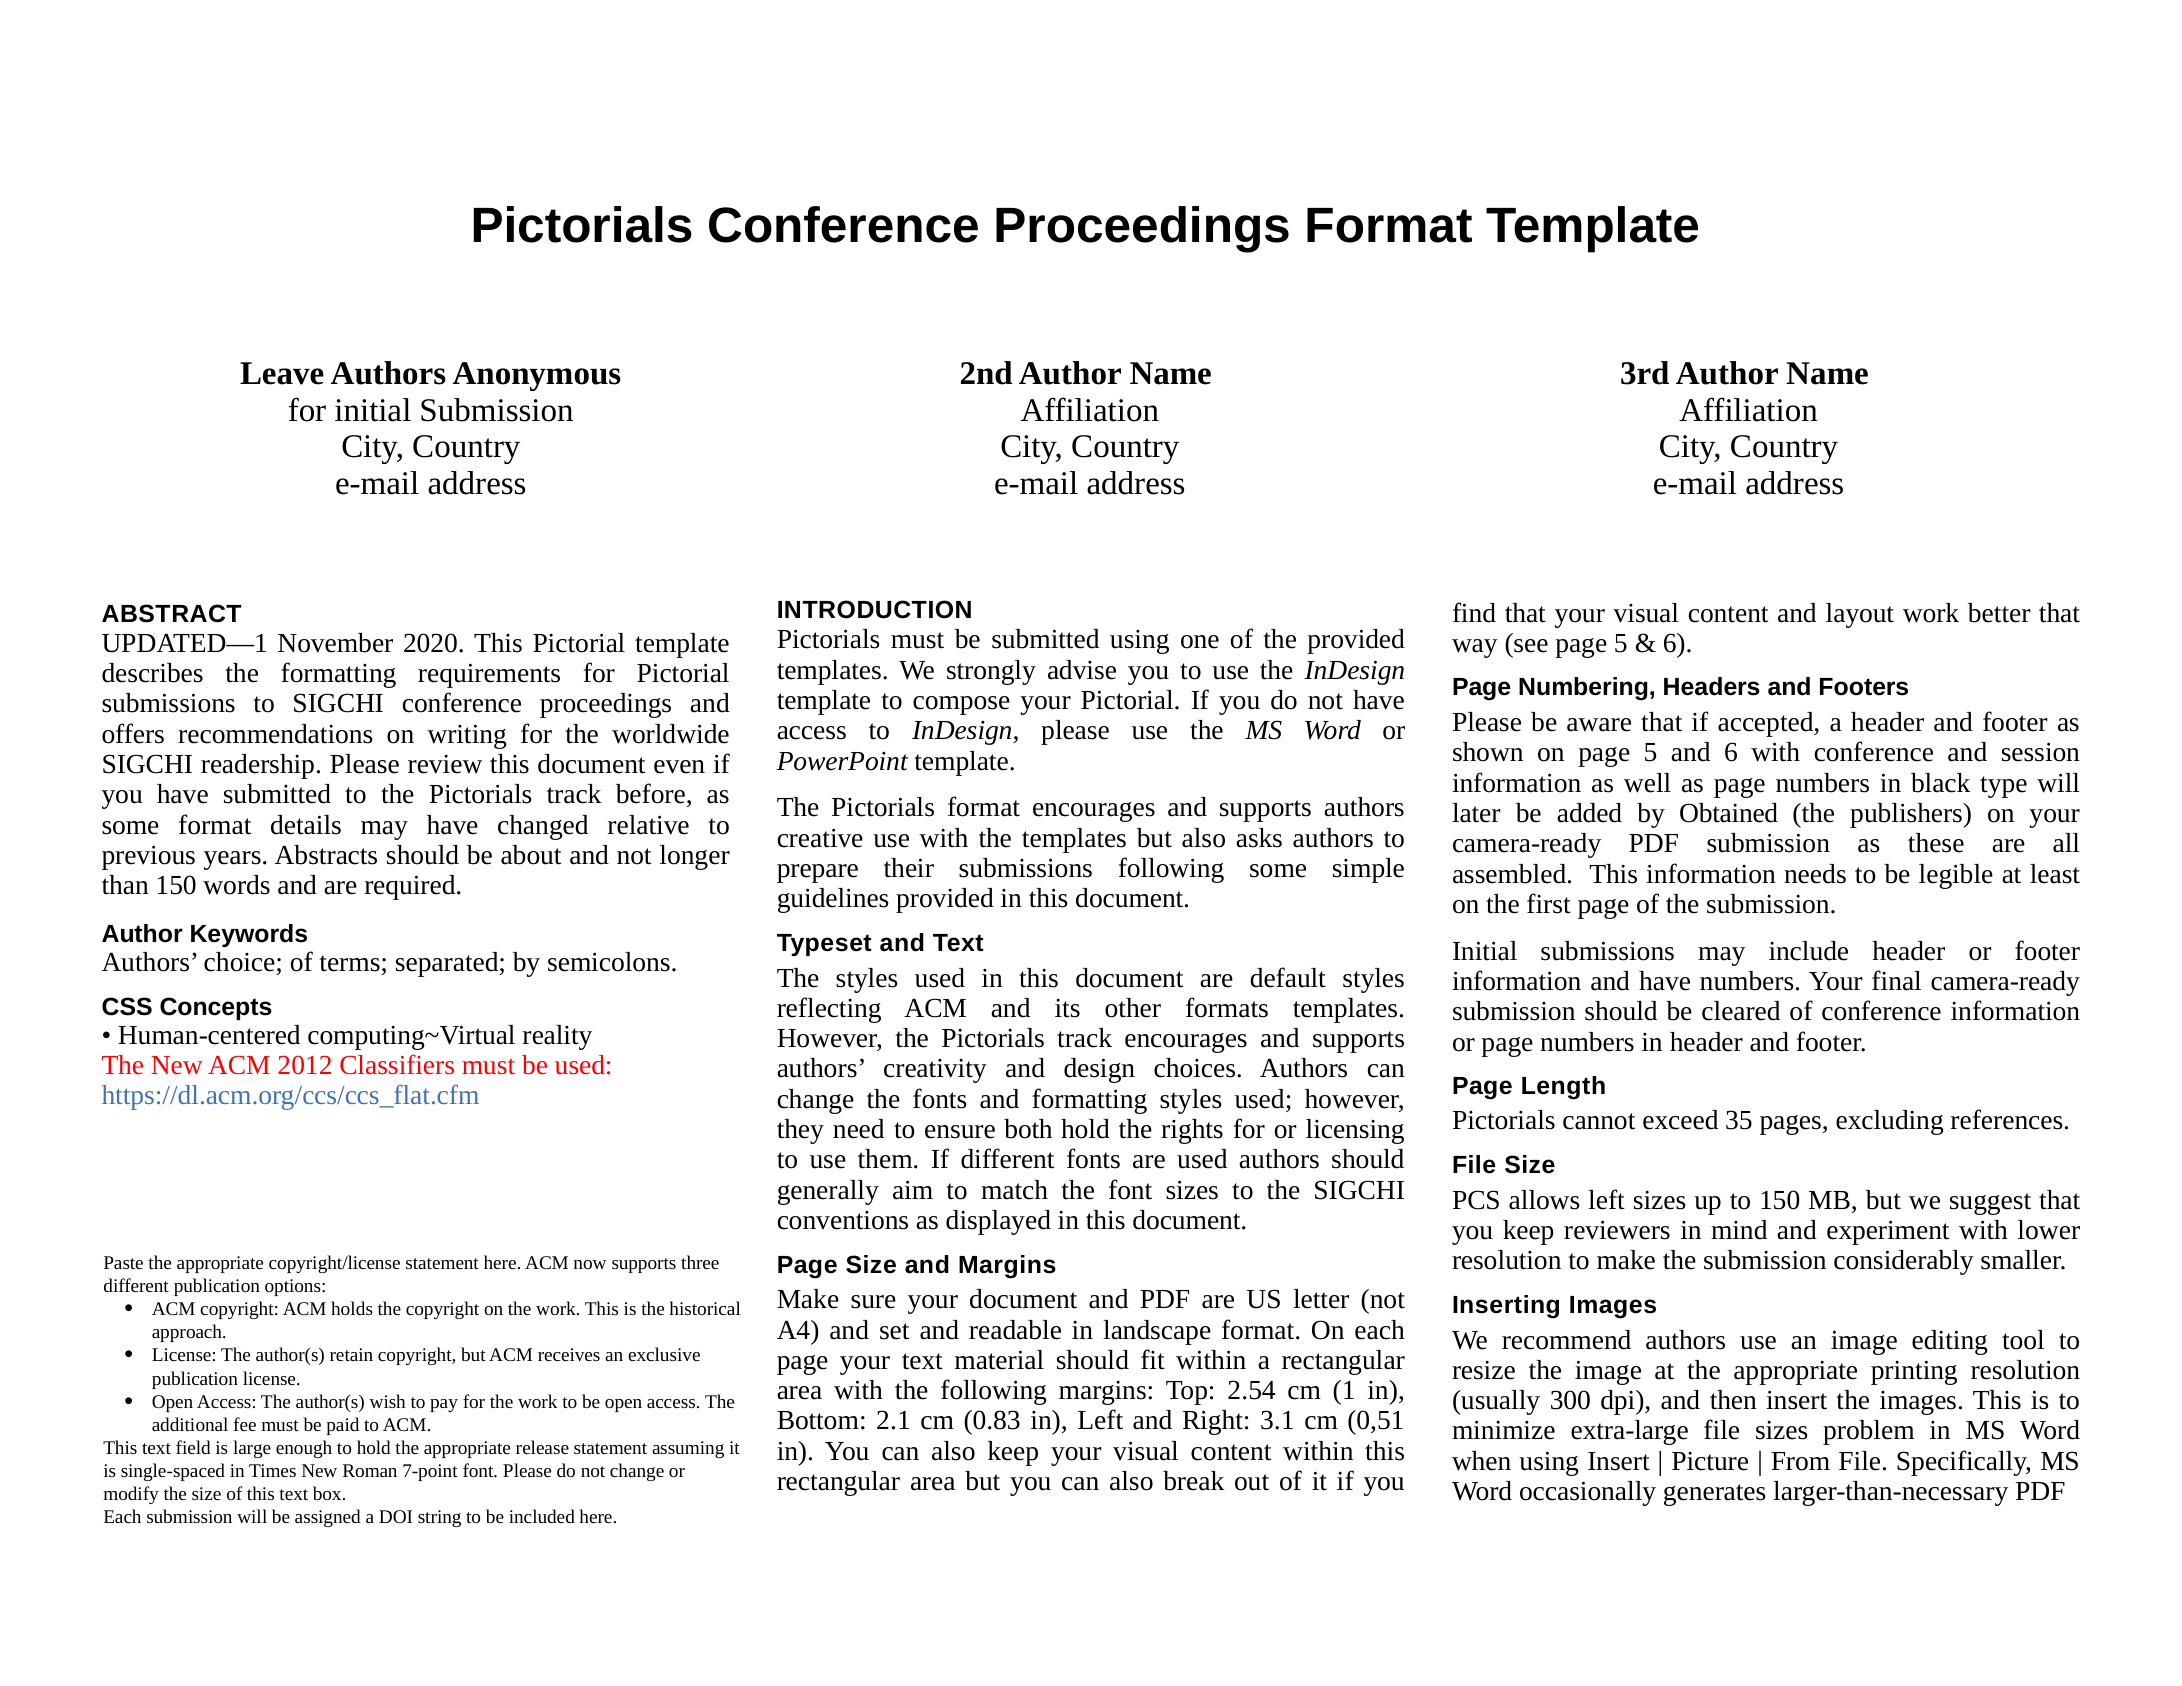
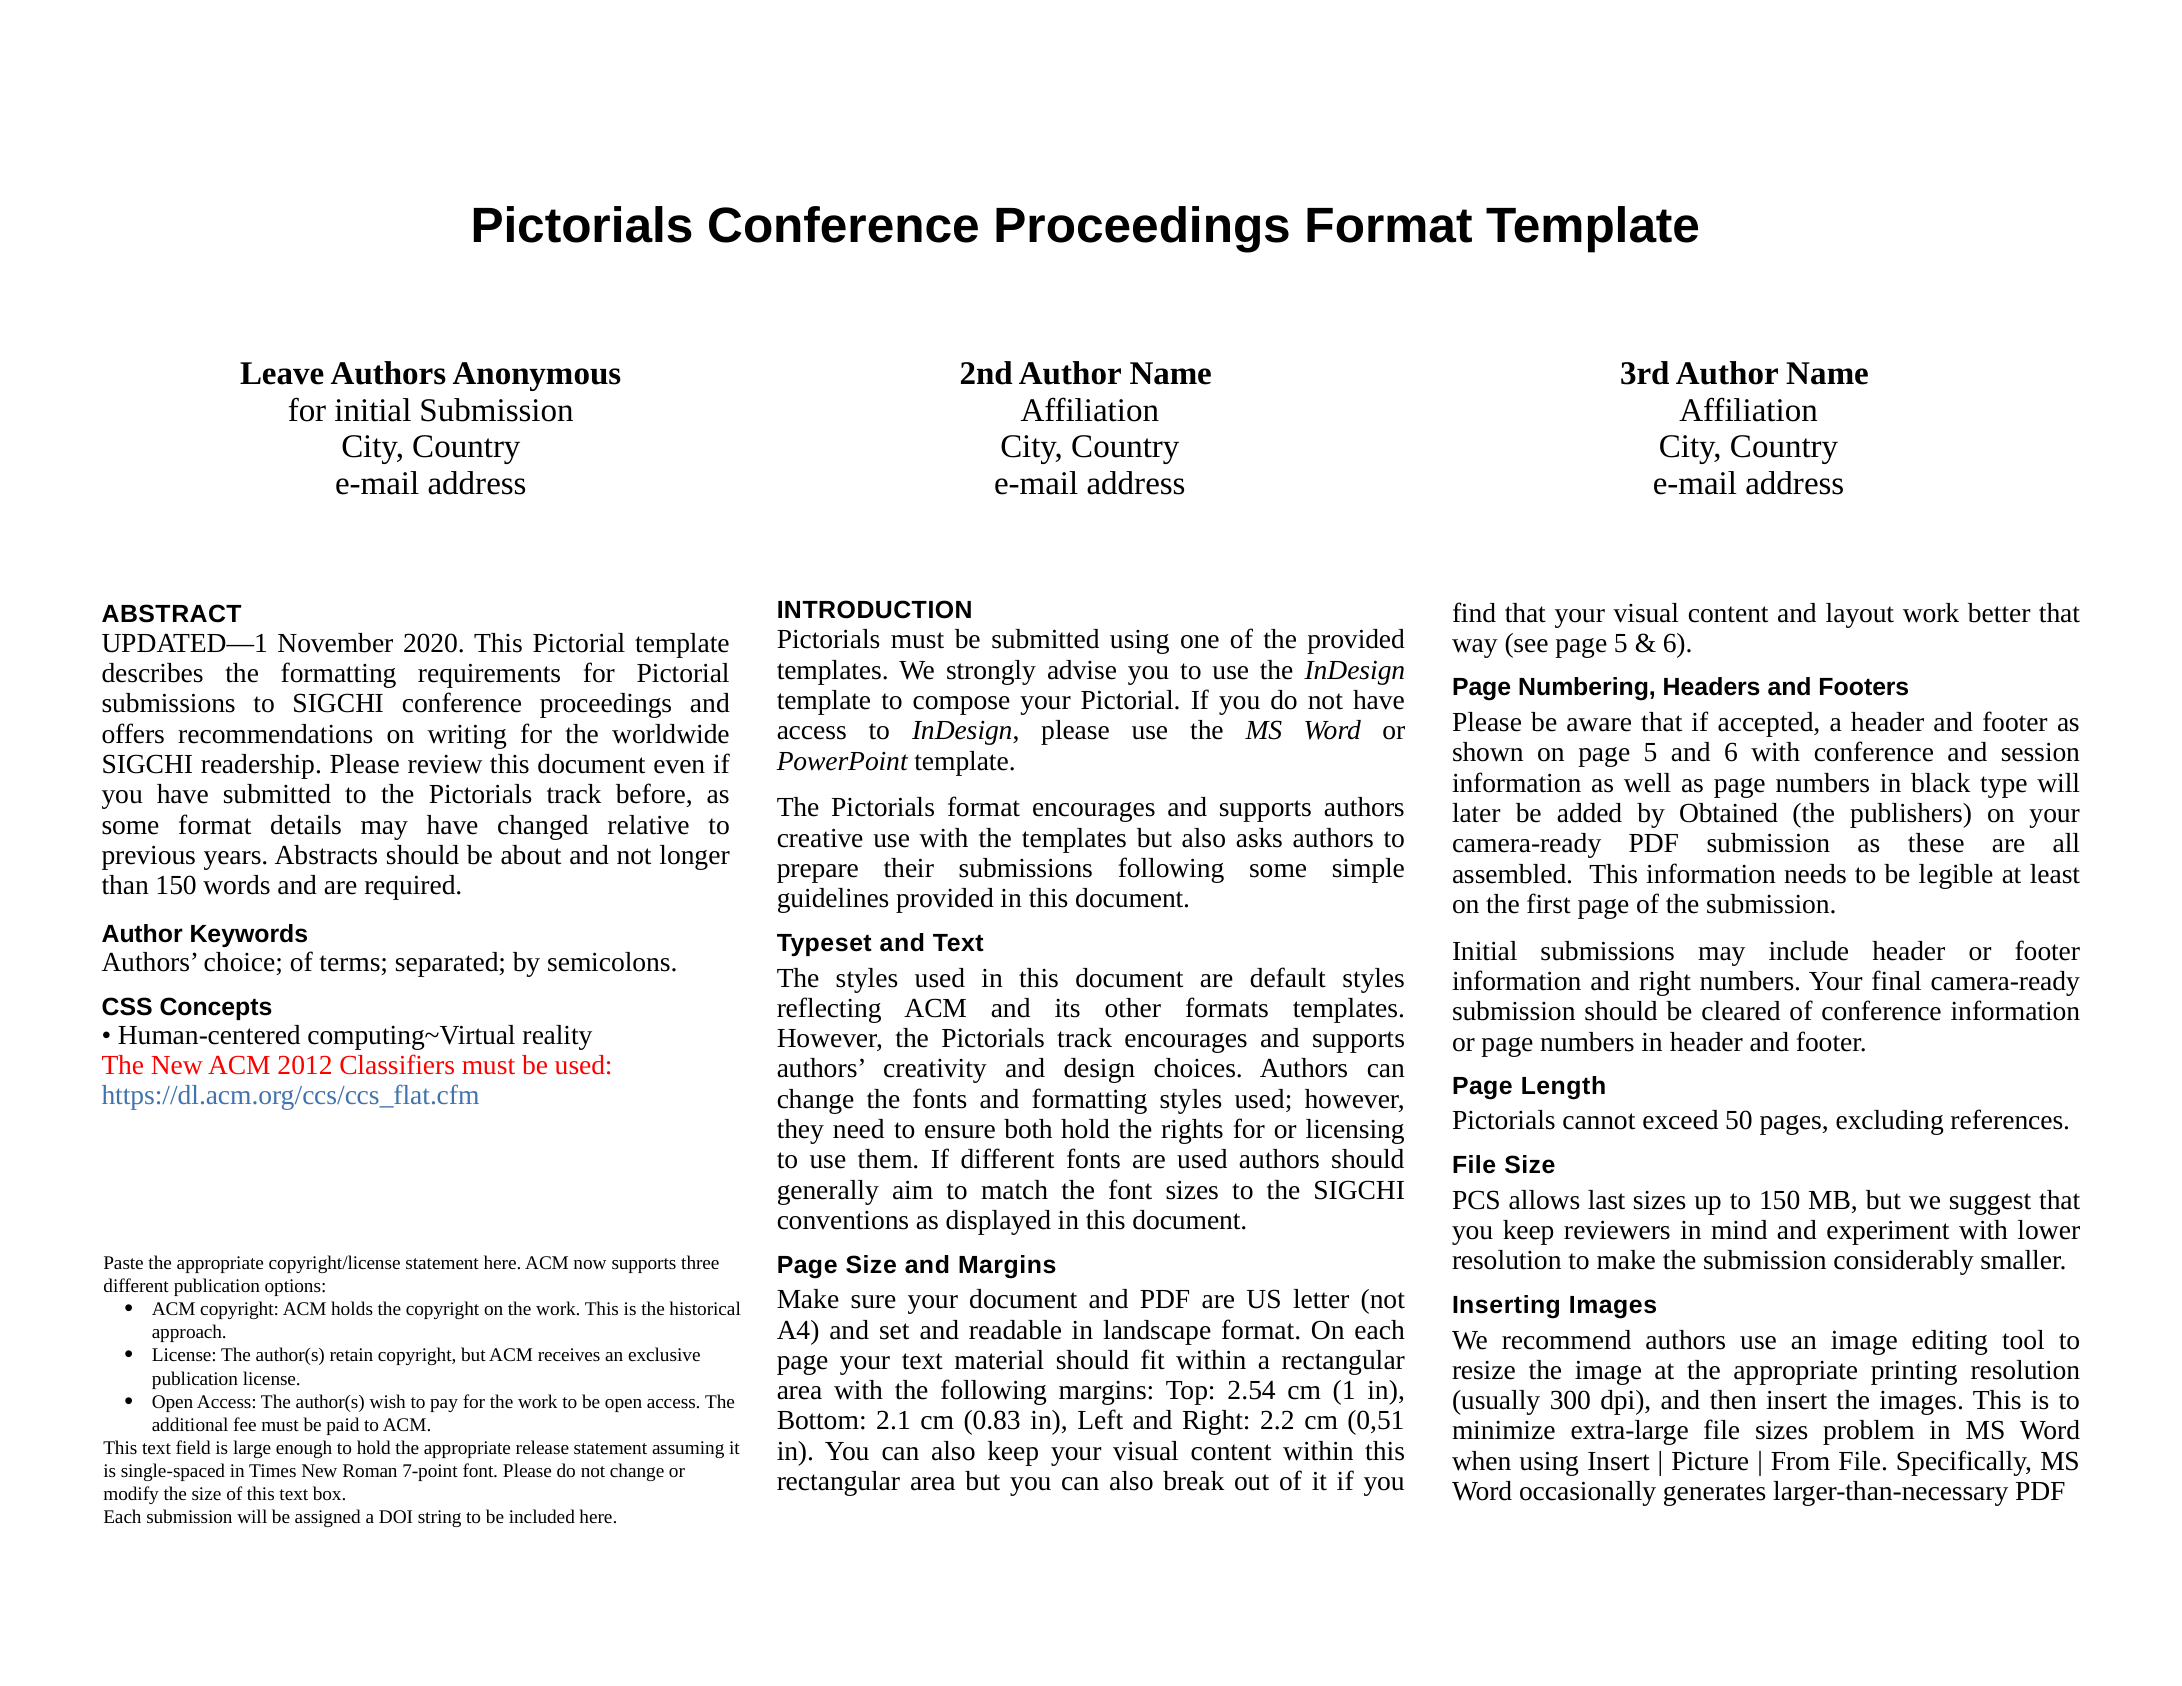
information and have: have -> right (1665, 981)
35: 35 -> 50 (1739, 1120)
allows left: left -> last (1607, 1200)
3.1: 3.1 -> 2.2 (1277, 1421)
